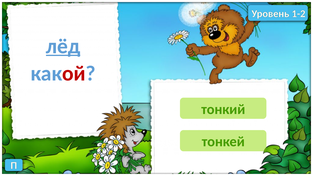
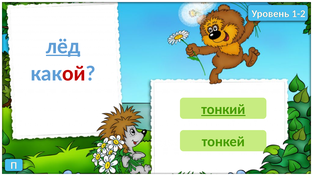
тонкий underline: none -> present (223, 109)
